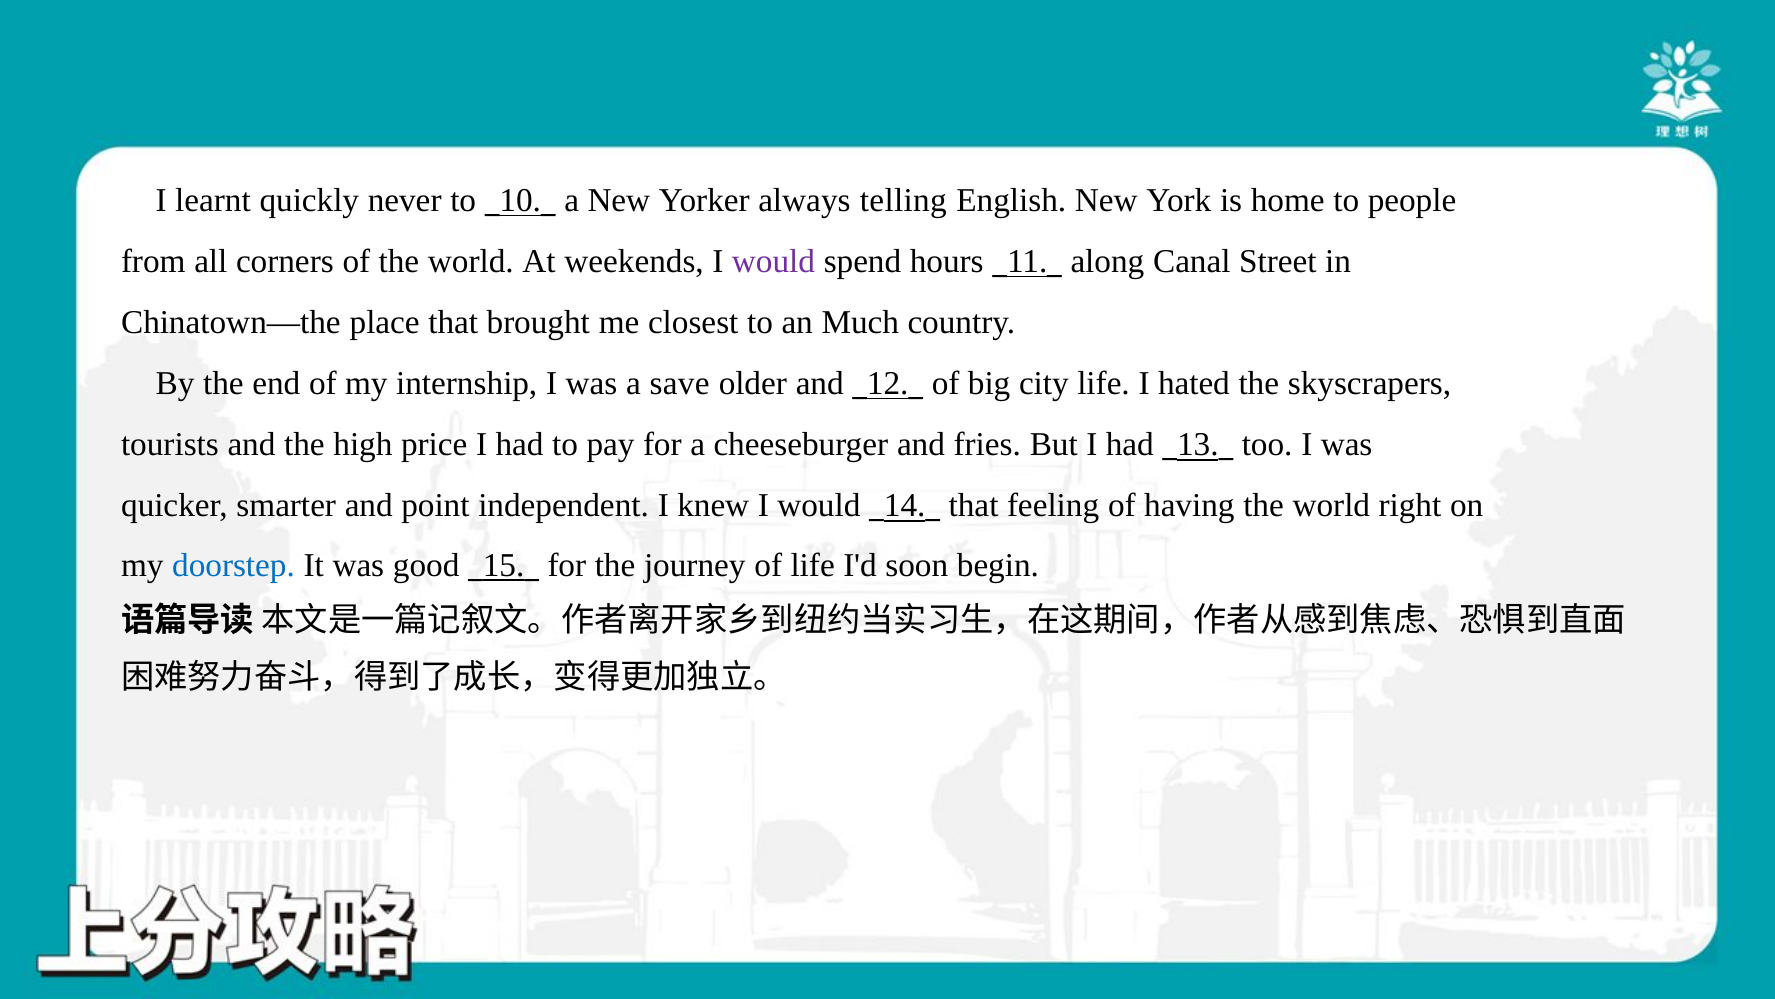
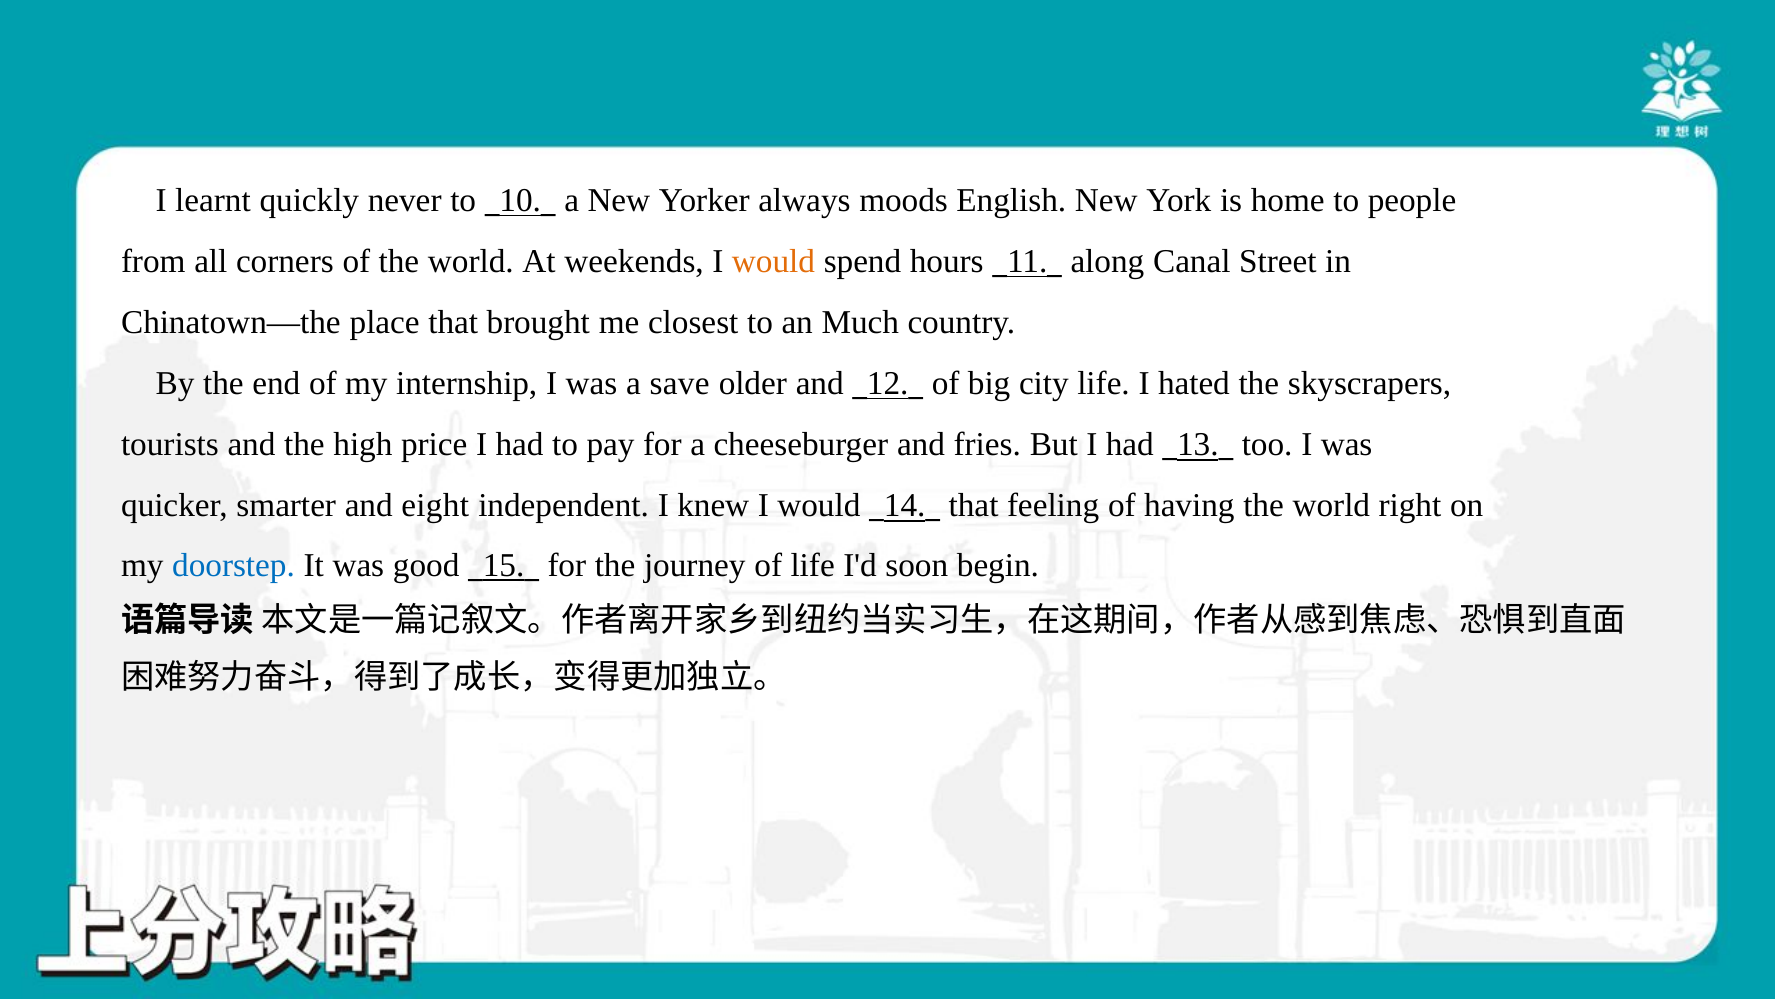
telling: telling -> moods (904, 201)
would colour: purple -> orange (773, 262)
point: point -> eight (435, 506)
